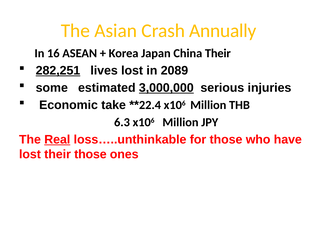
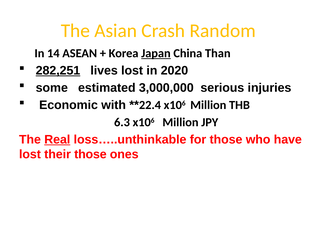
Annually: Annually -> Random (223, 31)
16: 16 -> 14 (53, 53)
Japan underline: none -> present (156, 53)
China Their: Their -> Than (218, 53)
2089: 2089 -> 2020 (174, 71)
3,000,000 underline: present -> none (166, 88)
take: take -> with (114, 105)
